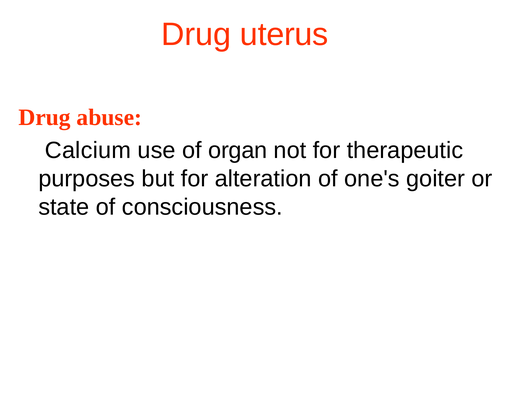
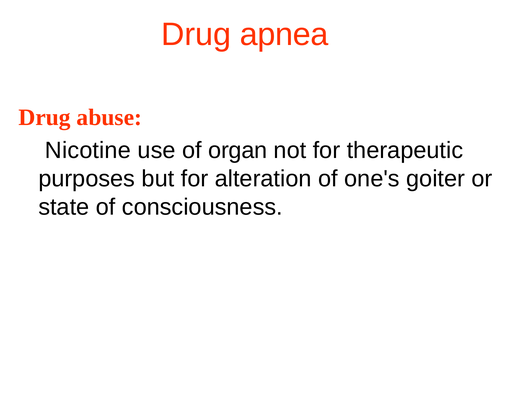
uterus: uterus -> apnea (284, 34)
Calcium: Calcium -> Nicotine (88, 150)
